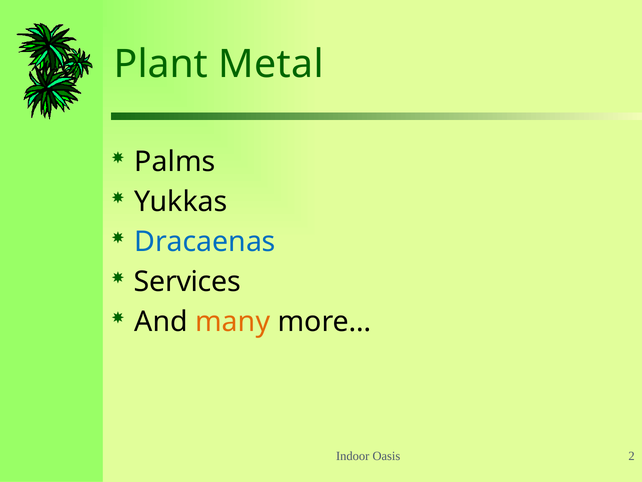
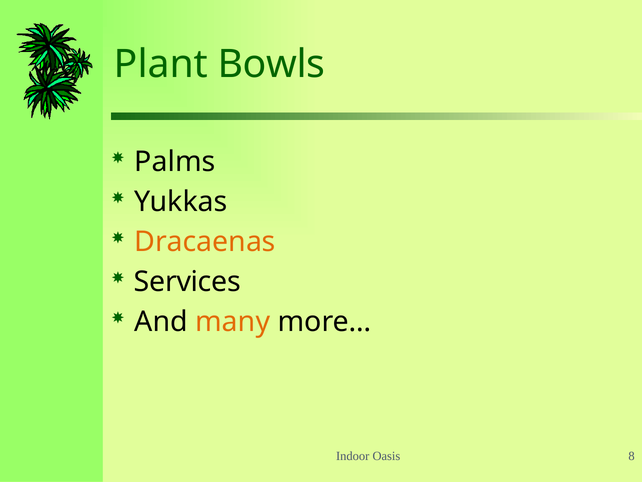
Metal: Metal -> Bowls (271, 64)
Dracaenas colour: blue -> orange (205, 241)
2: 2 -> 8 (632, 456)
